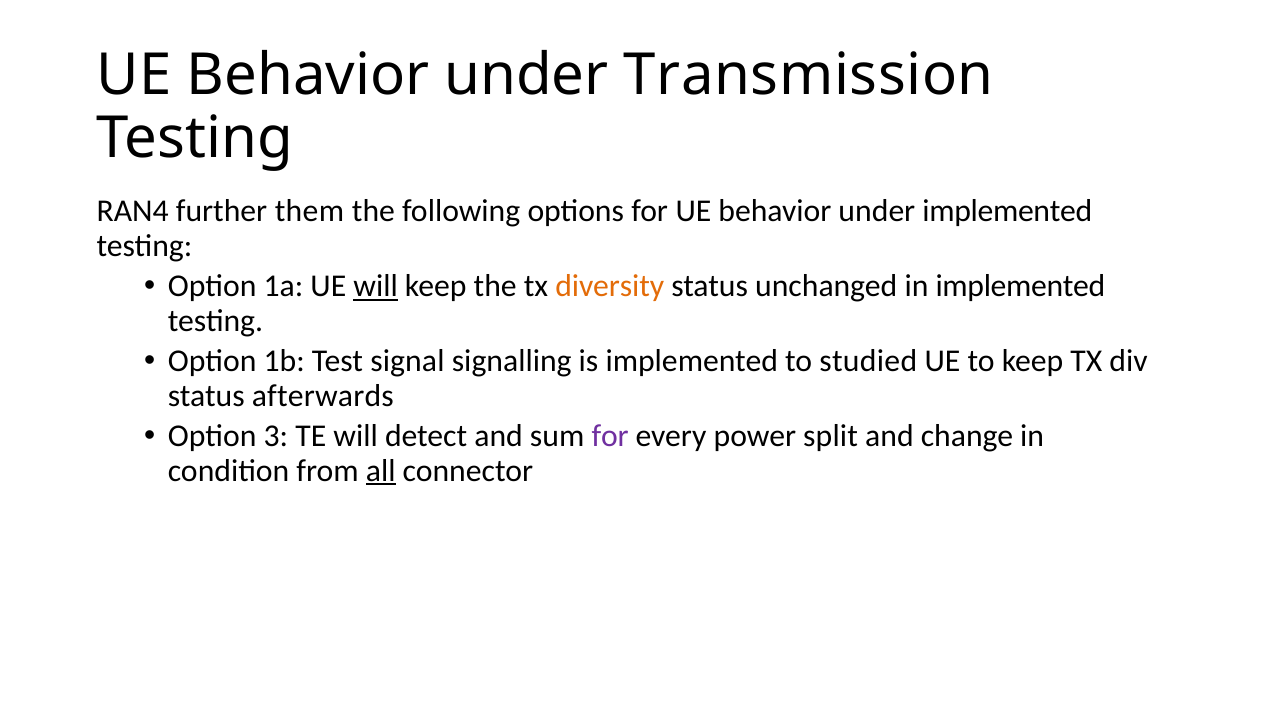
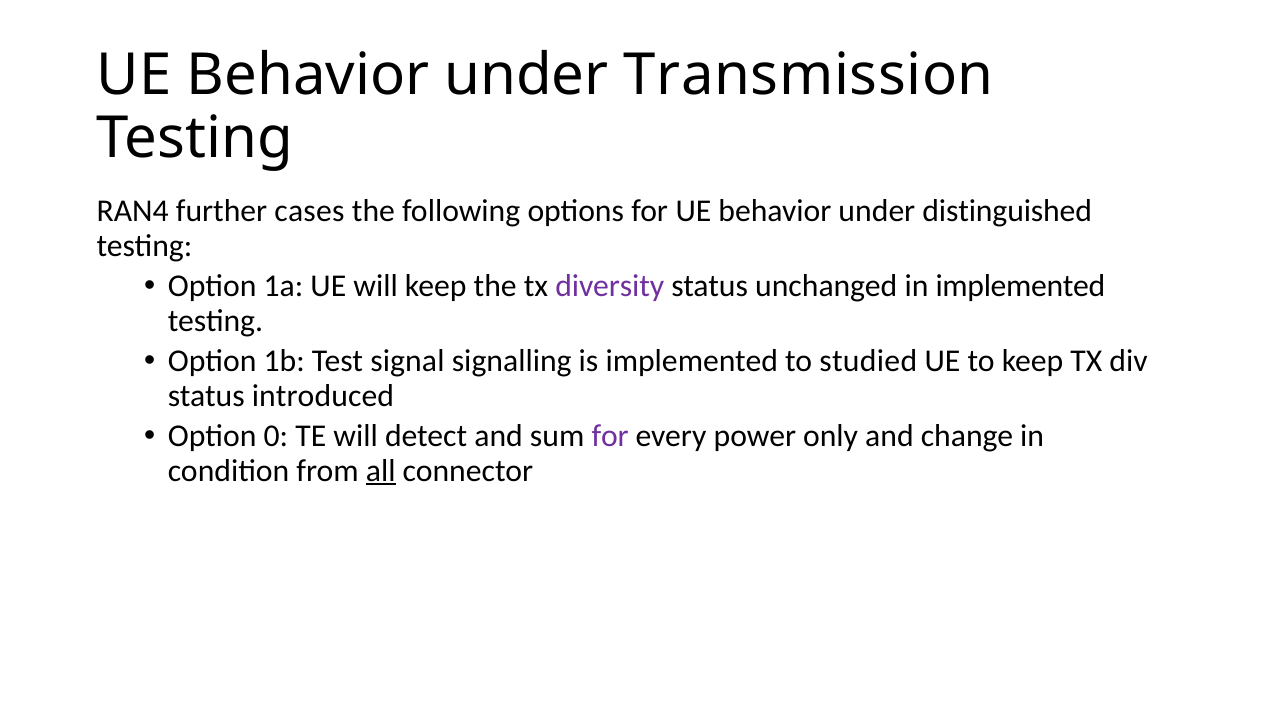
them: them -> cases (309, 212)
under implemented: implemented -> distinguished (1007, 212)
will underline: present -> none (376, 287)
diversity colour: orange -> purple (610, 287)
afterwards: afterwards -> introduced (323, 396)
3: 3 -> 0 (276, 437)
split: split -> only (831, 437)
